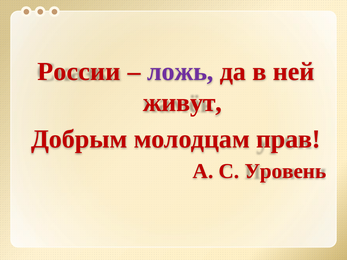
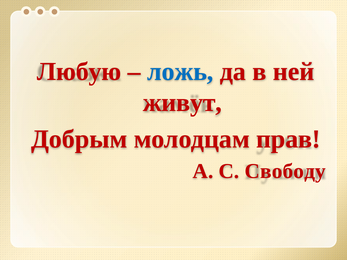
России: России -> Любую (79, 71)
ложь colour: purple -> blue (180, 71)
Уровень: Уровень -> Свободу (285, 171)
